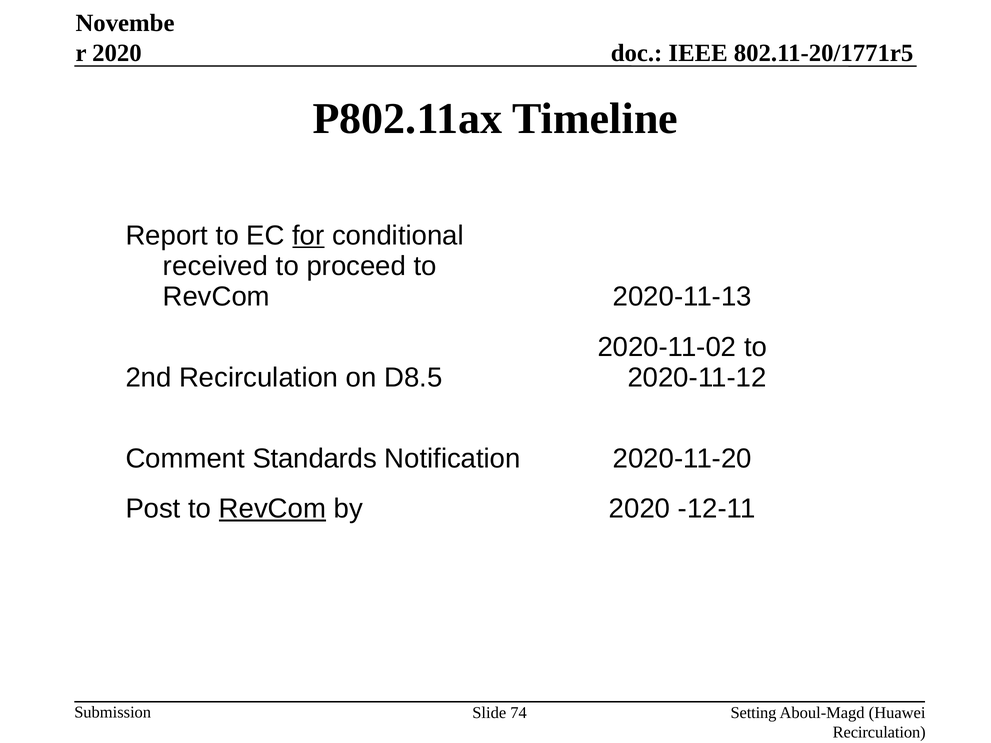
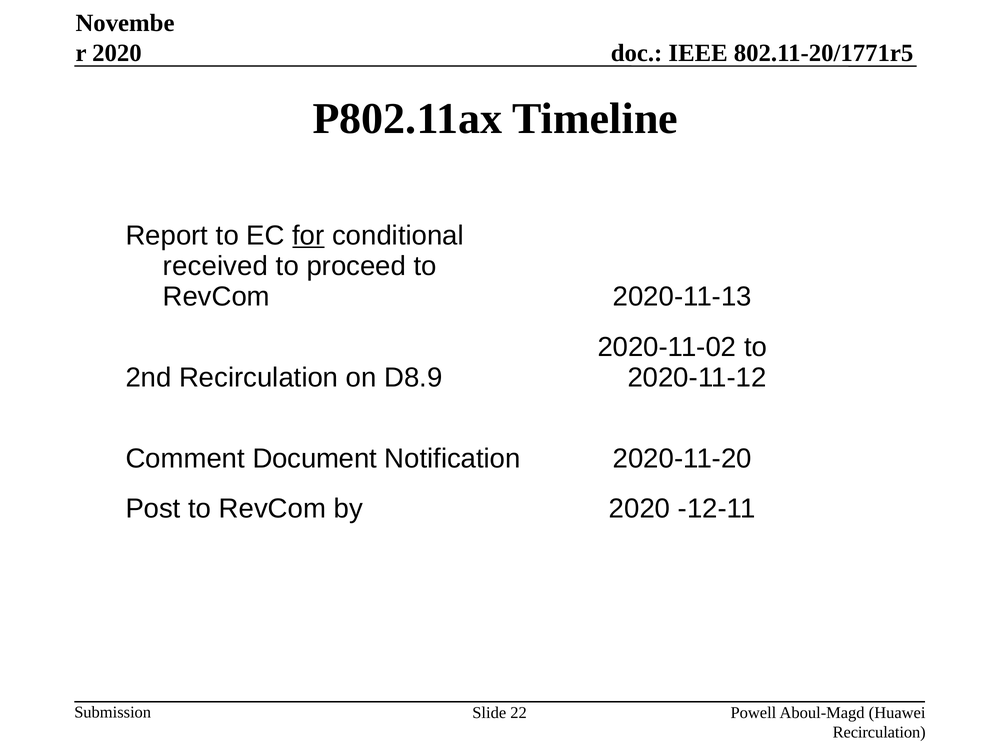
D8.5: D8.5 -> D8.9 (413, 378)
Standards: Standards -> Document (315, 459)
RevCom underline: present -> none (272, 509)
74: 74 -> 22 (519, 713)
Setting: Setting -> Powell (753, 713)
